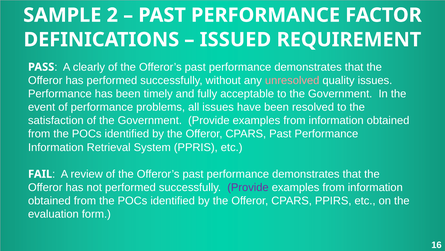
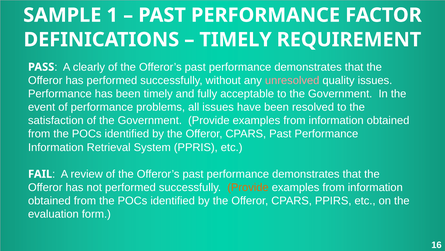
2: 2 -> 1 (112, 15)
ISSUED: ISSUED -> TIMELY (236, 40)
Provide colour: purple -> orange (248, 187)
